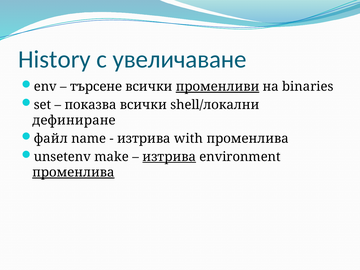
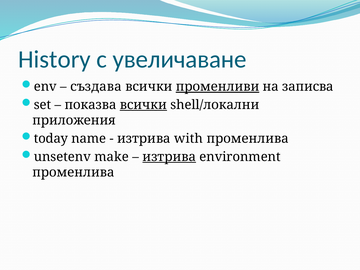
търсене: търсене -> създава (96, 87)
binaries: binaries -> записва (308, 87)
всички underline: none -> present (143, 105)
дефиниране: дефиниране -> приложения (74, 120)
файл: файл -> today (51, 139)
променлива underline: present -> none (73, 172)
